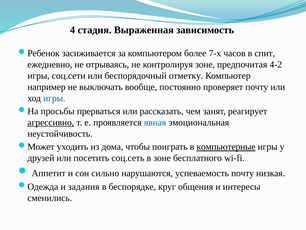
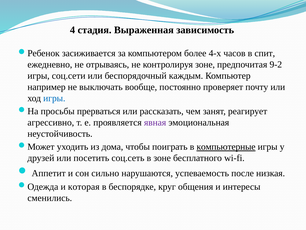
7-х: 7-х -> 4-х (215, 53)
4-2: 4-2 -> 9-2 (276, 64)
отметку: отметку -> каждым (186, 76)
агрессивно underline: present -> none (51, 122)
явная colour: blue -> purple (155, 122)
успеваемость почту: почту -> после (243, 173)
задания: задания -> которая (84, 186)
